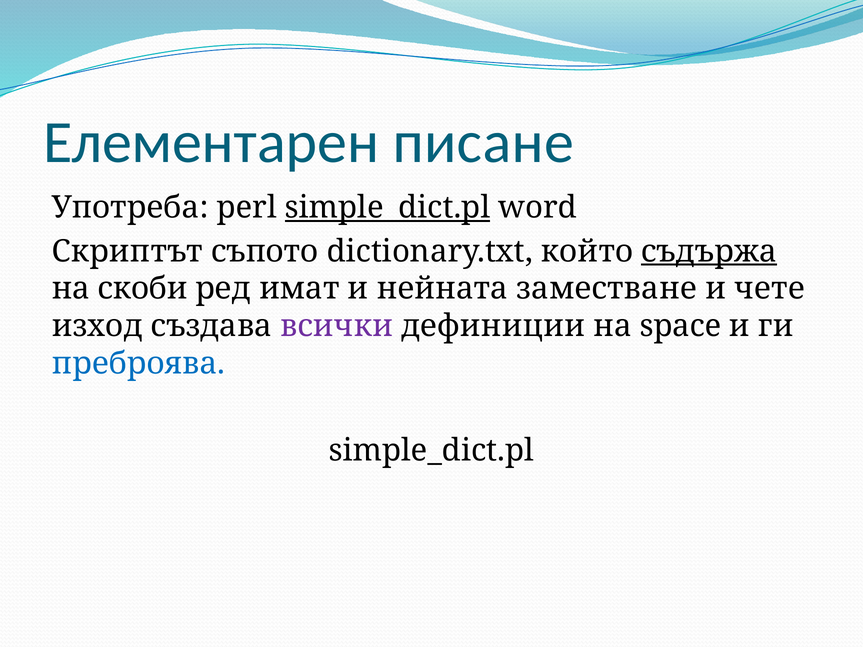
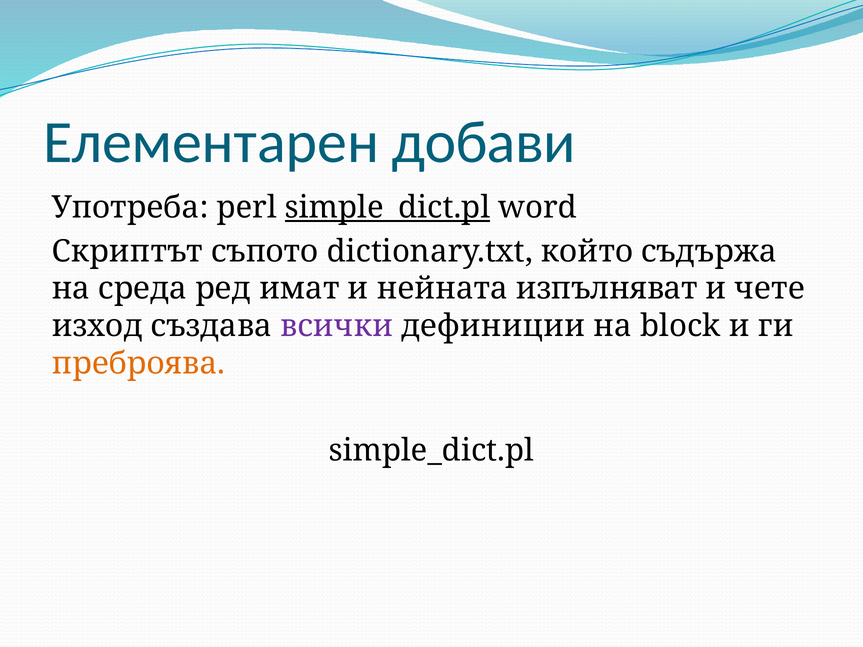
писане: писане -> добави (484, 143)
съдържа underline: present -> none (709, 251)
скоби: скоби -> среда (143, 289)
заместване: заместване -> изпълняват (607, 289)
space: space -> block (680, 326)
преброява colour: blue -> orange (138, 363)
